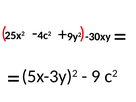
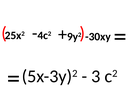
9: 9 -> 3 (96, 76)
